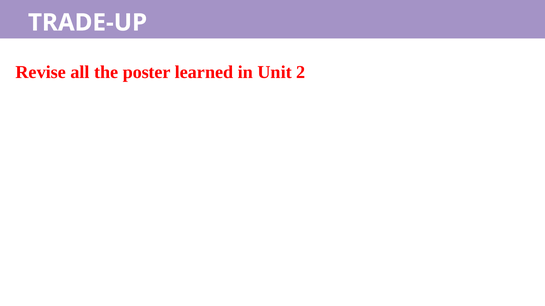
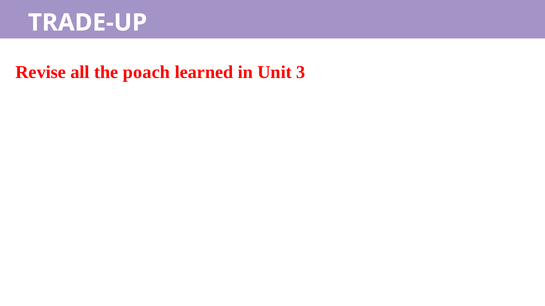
poster: poster -> poach (146, 72)
2: 2 -> 3 (301, 72)
